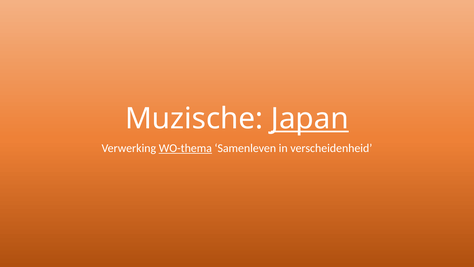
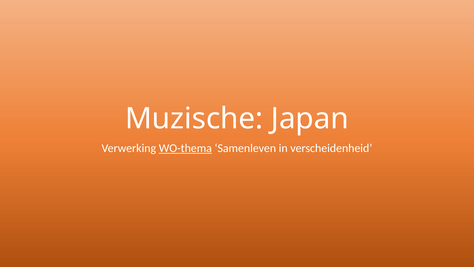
Japan underline: present -> none (310, 118)
